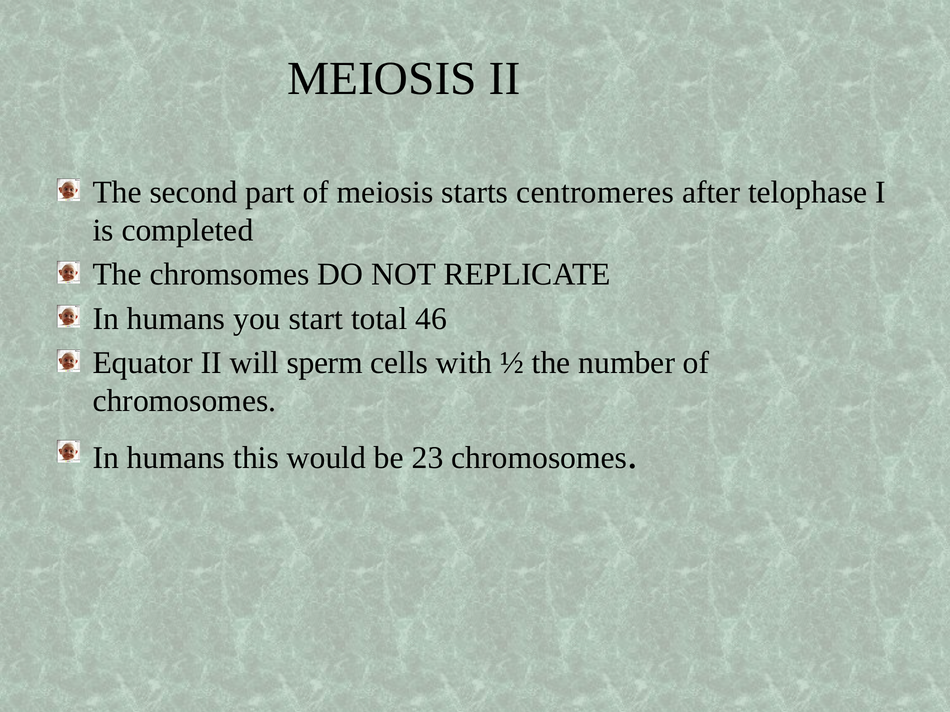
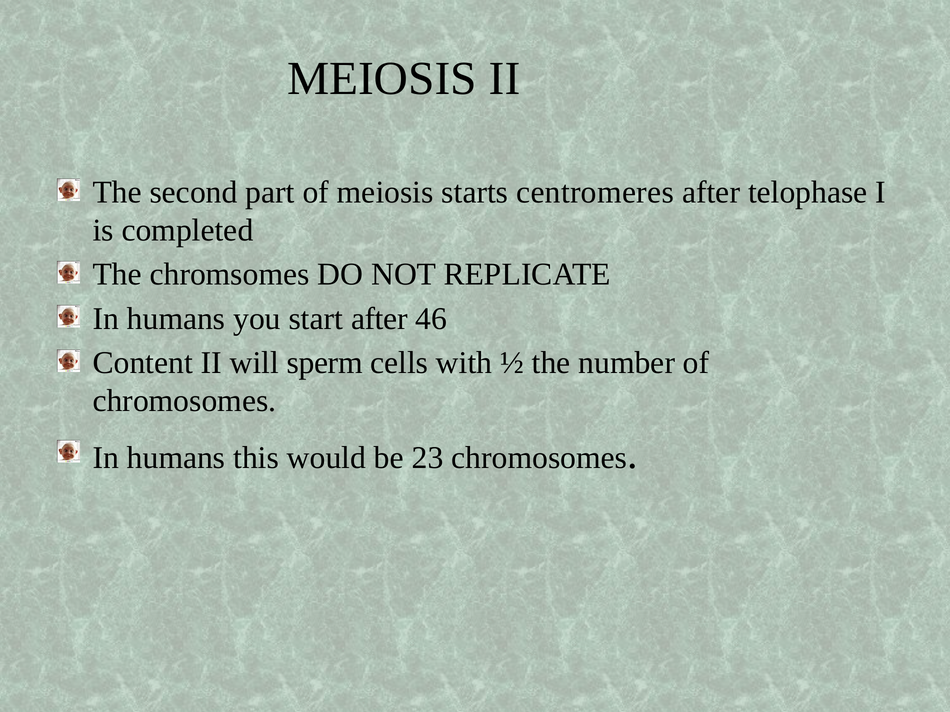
start total: total -> after (379, 319)
Equator: Equator -> Content (143, 363)
